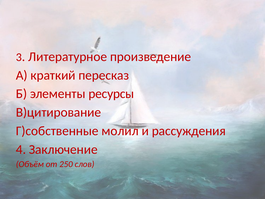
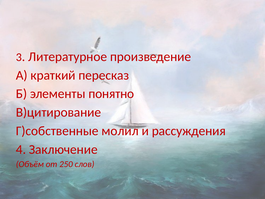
ресурсы: ресурсы -> понятно (111, 94)
